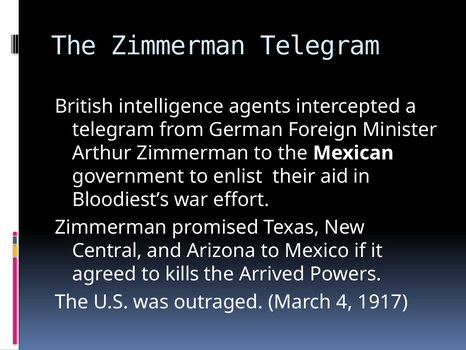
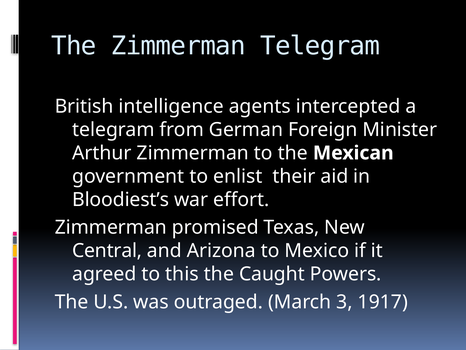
kills: kills -> this (182, 274)
Arrived: Arrived -> Caught (272, 274)
4: 4 -> 3 (344, 302)
